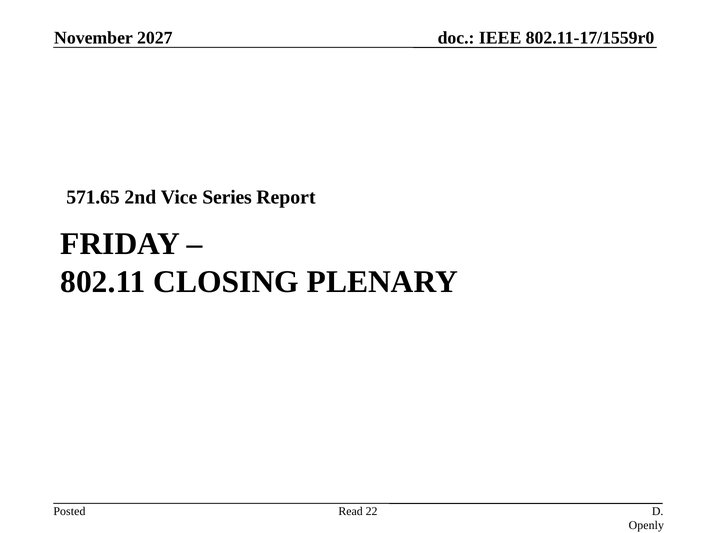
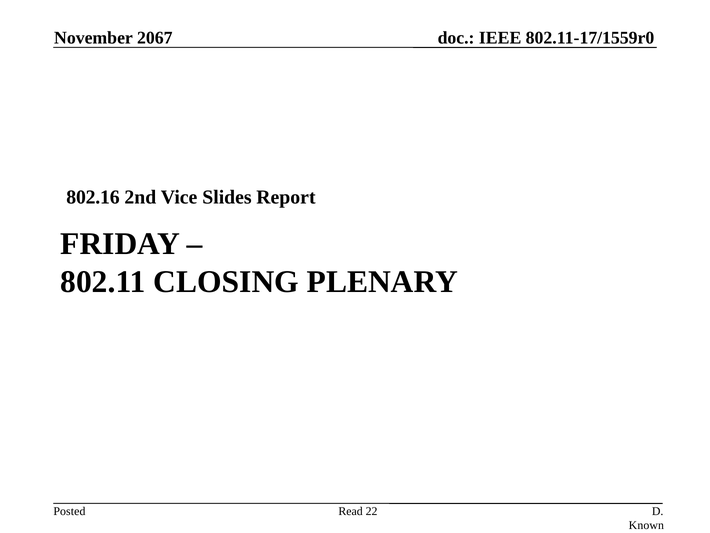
2027: 2027 -> 2067 (155, 38)
571.65: 571.65 -> 802.16 (93, 197)
Series: Series -> Slides (227, 197)
Openly: Openly -> Known (646, 525)
